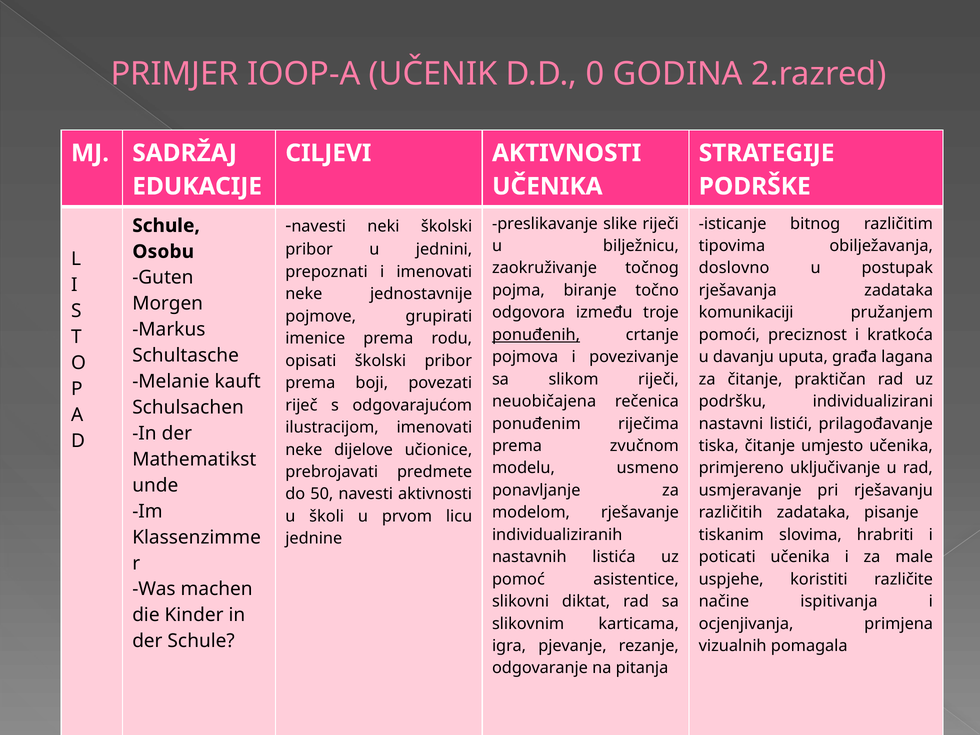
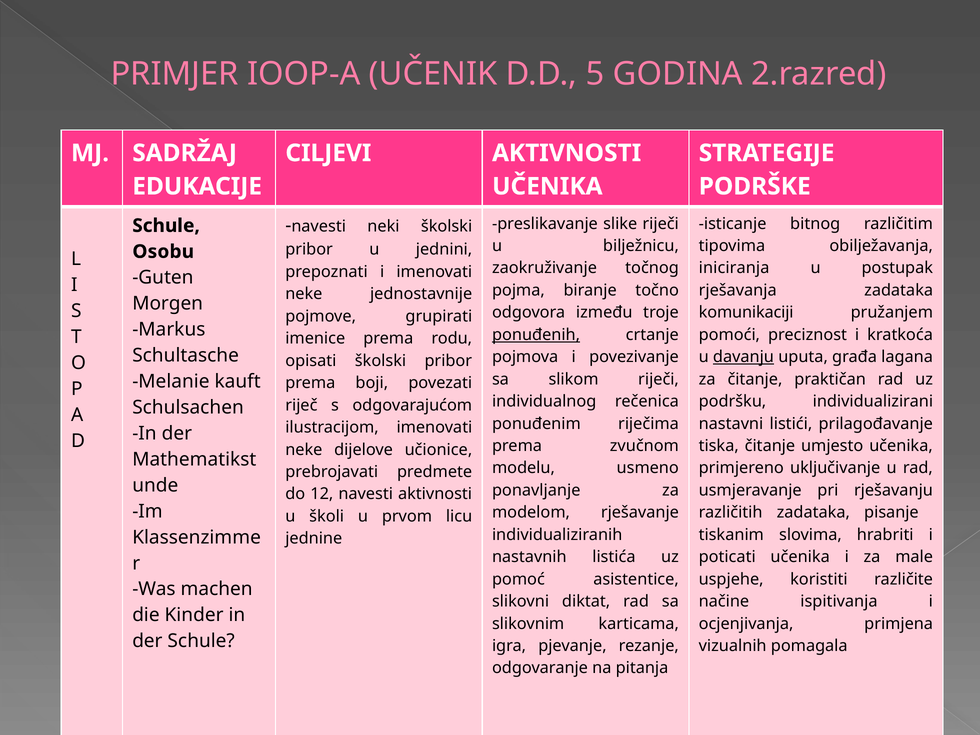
0: 0 -> 5 (595, 74)
doslovno: doslovno -> iniciranja (734, 268)
davanju underline: none -> present (743, 357)
neuobičajena: neuobičajena -> individualnog (544, 401)
50: 50 -> 12 (322, 494)
